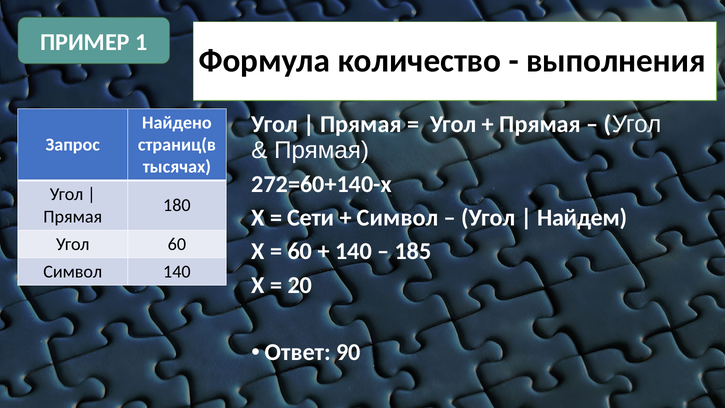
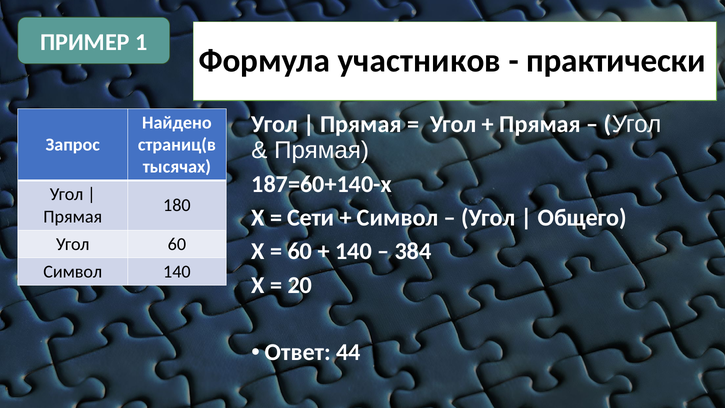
количество: количество -> участников (419, 61)
выполнения: выполнения -> практически (616, 61)
272=60+140-х: 272=60+140-х -> 187=60+140-х (322, 184)
Найдем: Найдем -> Общего (582, 218)
185: 185 -> 384 (413, 251)
90: 90 -> 44 (348, 352)
